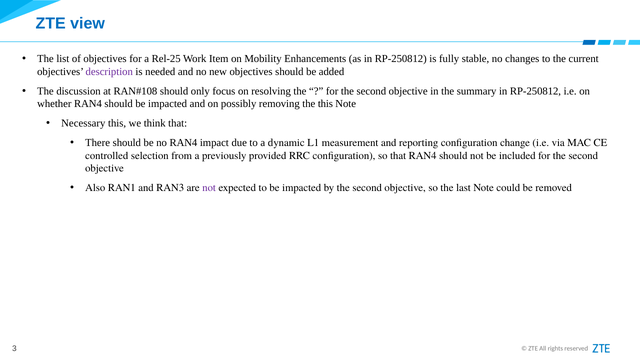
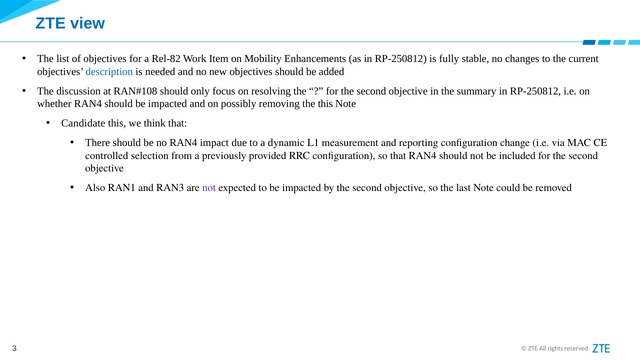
Rel-25: Rel-25 -> Rel-82 (166, 59)
description colour: purple -> blue (109, 72)
Necessary: Necessary -> Candidate (83, 123)
